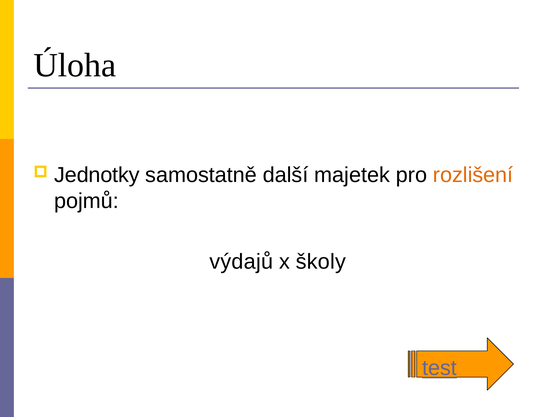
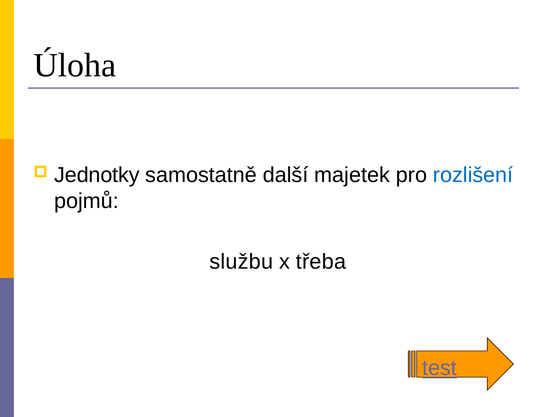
rozlišení colour: orange -> blue (473, 175)
výdajů: výdajů -> službu (241, 262)
školy: školy -> třeba (321, 262)
